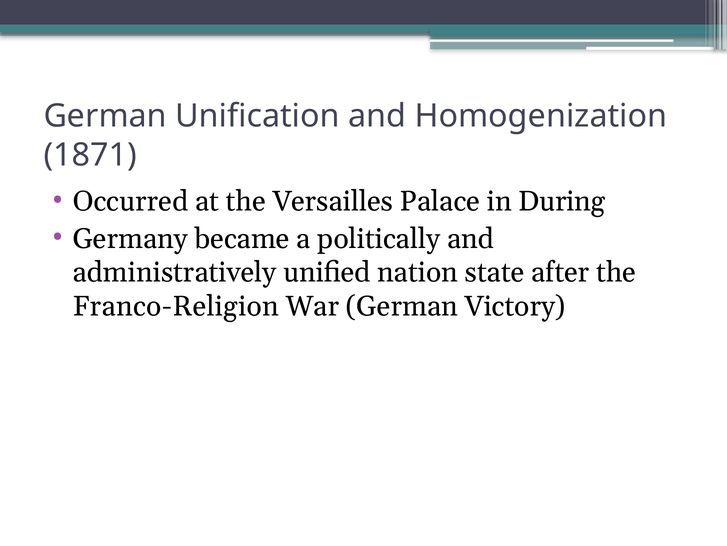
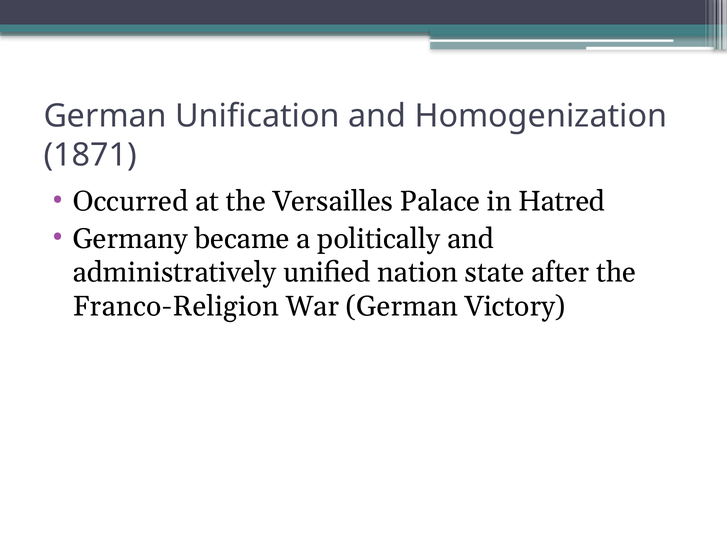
During: During -> Hatred (562, 201)
